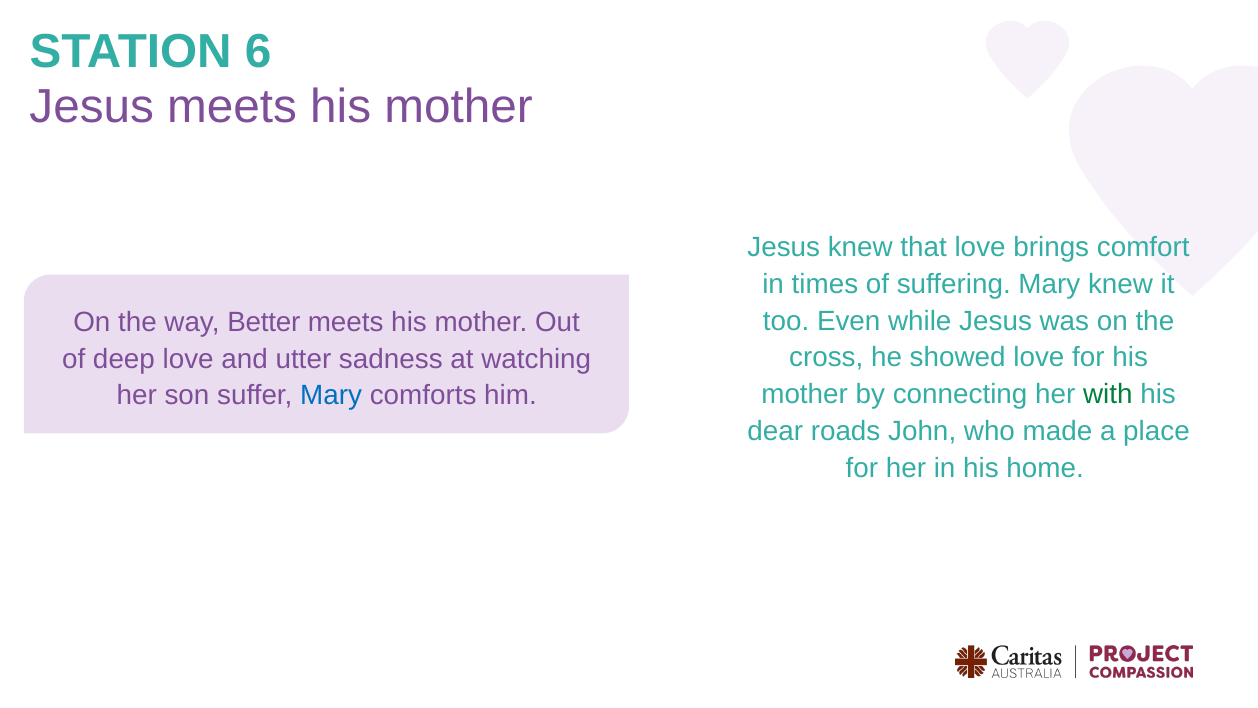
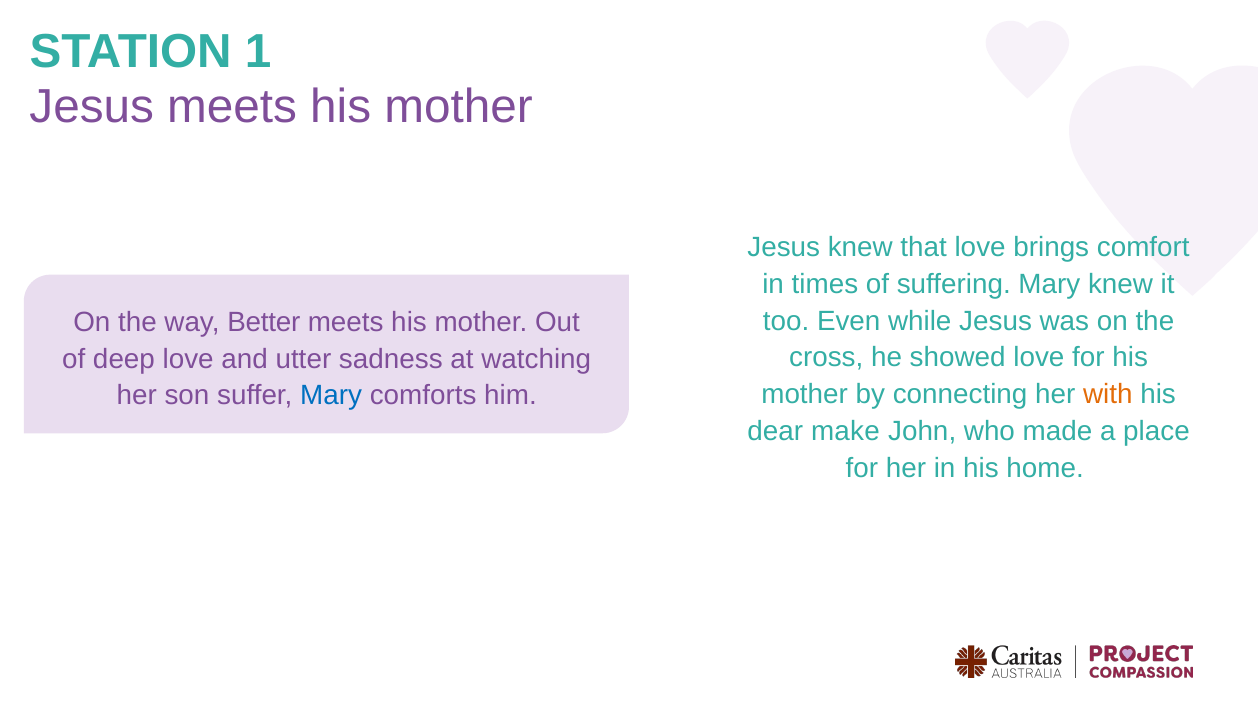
6: 6 -> 1 (258, 52)
with colour: green -> orange (1108, 394)
roads: roads -> make (845, 431)
